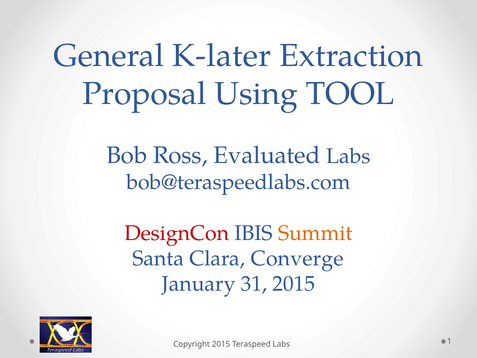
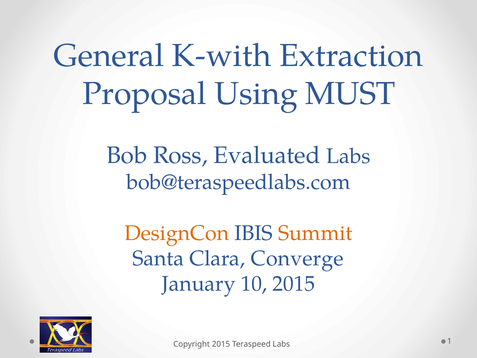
K-later: K-later -> K-with (222, 55)
TOOL: TOOL -> MUST (350, 94)
DesignCon colour: red -> orange (177, 233)
31: 31 -> 10 (254, 284)
